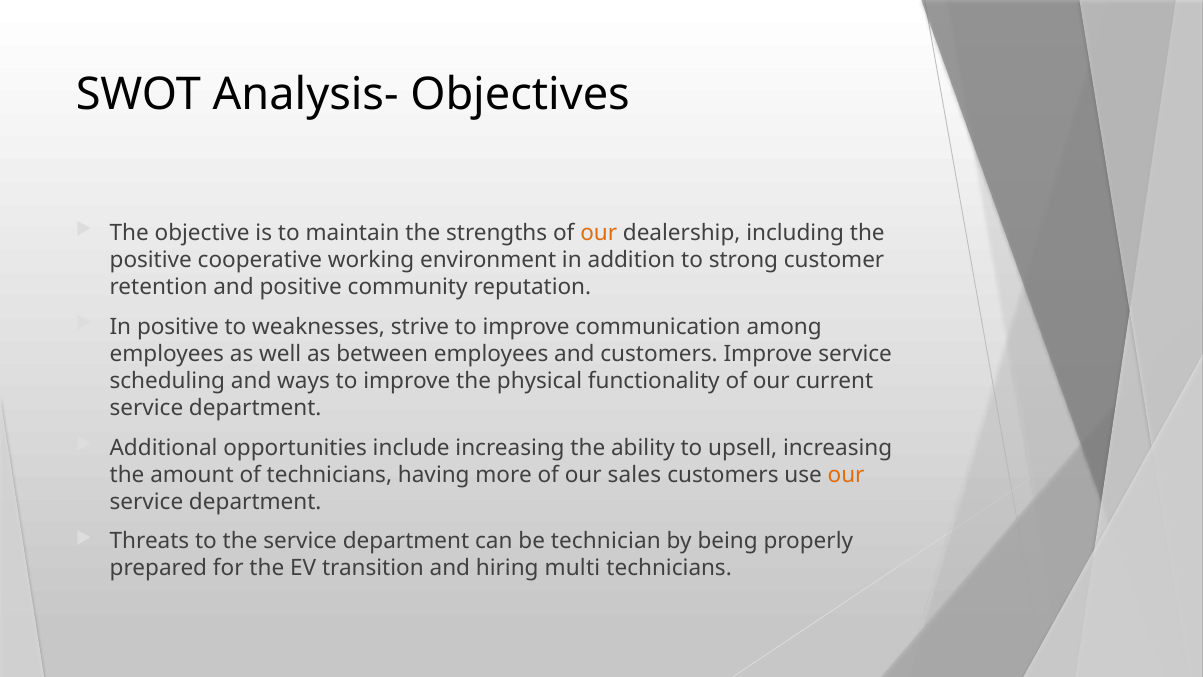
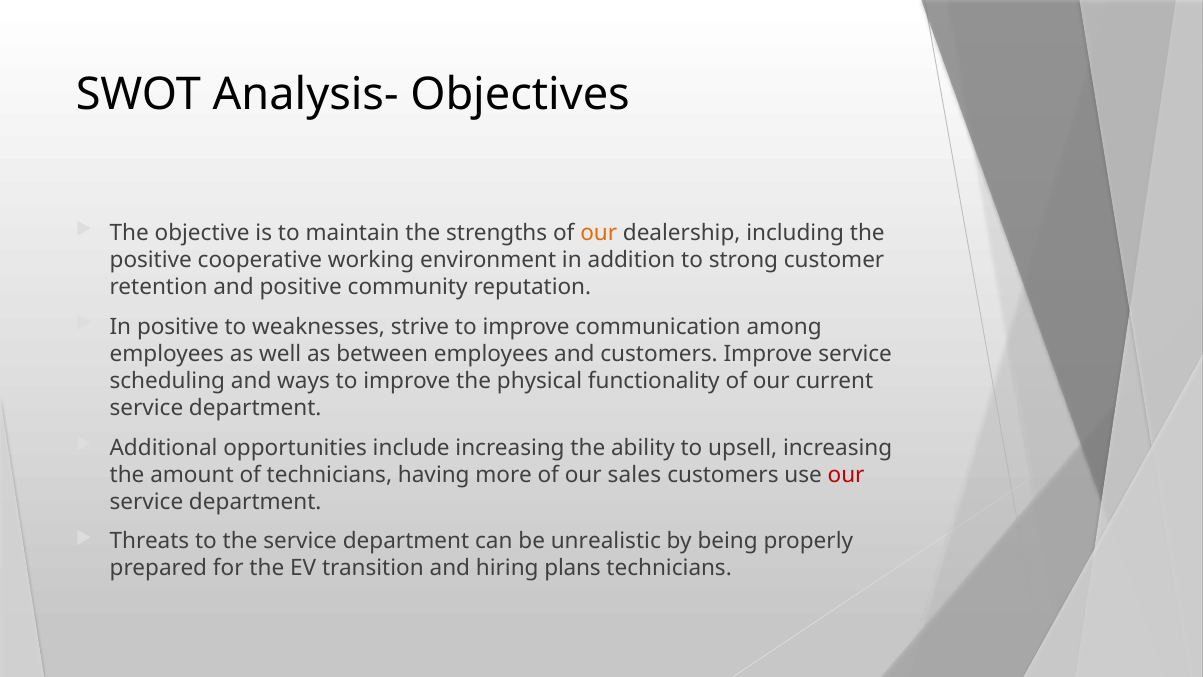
our colour: orange -> red (846, 474)
technician: technician -> unrealistic (606, 541)
multi: multi -> plans (573, 568)
